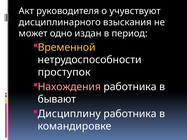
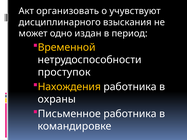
руководителя: руководителя -> организовать (68, 11)
Нахождения colour: pink -> yellow (69, 87)
бывают: бывают -> охраны (57, 99)
Дисциплину: Дисциплину -> Письменное (69, 114)
